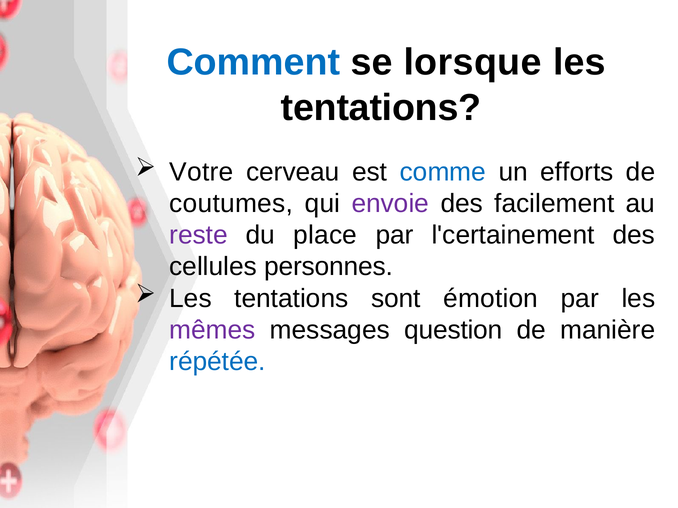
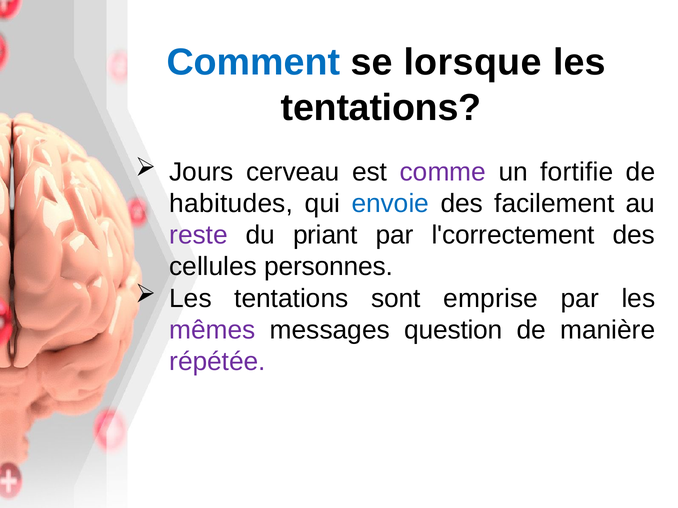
Votre: Votre -> Jours (201, 172)
comme colour: blue -> purple (443, 172)
efforts: efforts -> fortifie (577, 172)
coutumes: coutumes -> habitudes (231, 204)
envoie colour: purple -> blue (390, 204)
place: place -> priant (325, 235)
l'certainement: l'certainement -> l'correctement (513, 235)
émotion: émotion -> emprise (491, 299)
répétée colour: blue -> purple (218, 362)
